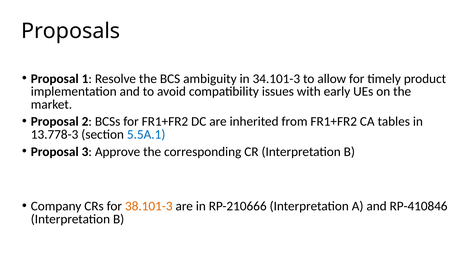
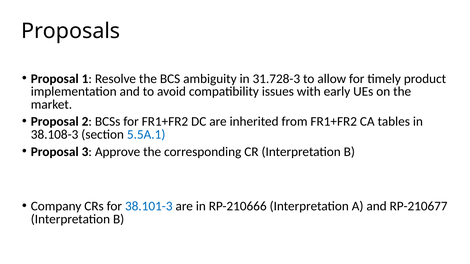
34.101-3: 34.101-3 -> 31.728-3 (276, 79)
13.778-3: 13.778-3 -> 38.108-3 (55, 135)
38.101-3 colour: orange -> blue (149, 207)
RP-410846: RP-410846 -> RP-210677 (419, 207)
